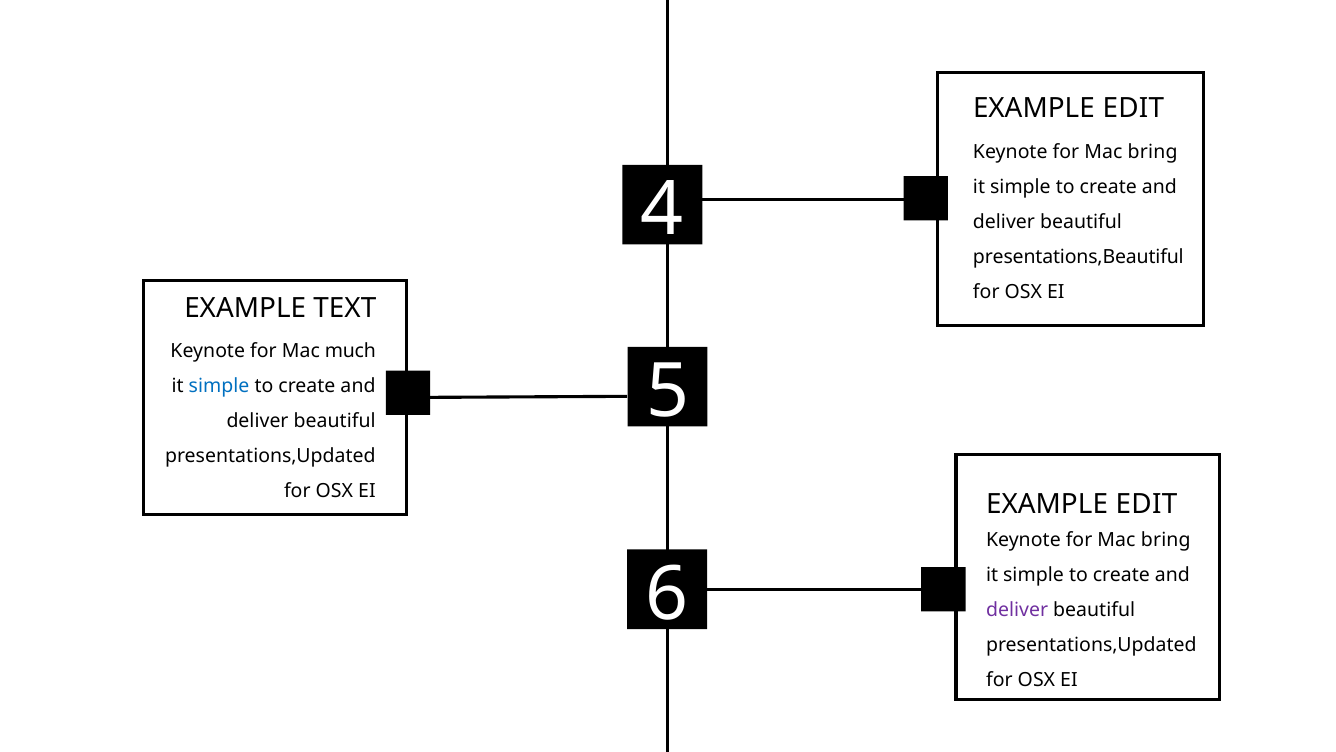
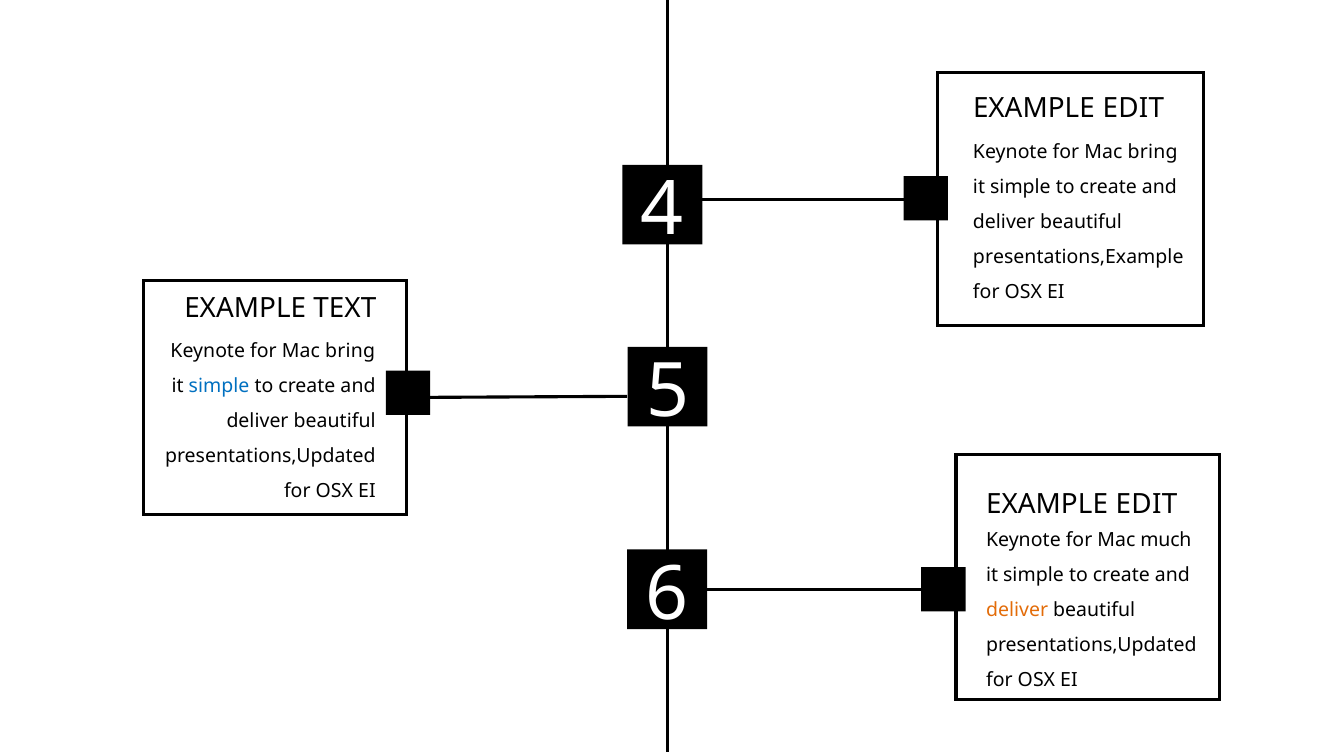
presentations,Beautiful: presentations,Beautiful -> presentations,Example (1078, 257)
much: much -> bring (350, 350)
bring: bring -> much (1166, 540)
deliver colour: purple -> orange (1017, 610)
